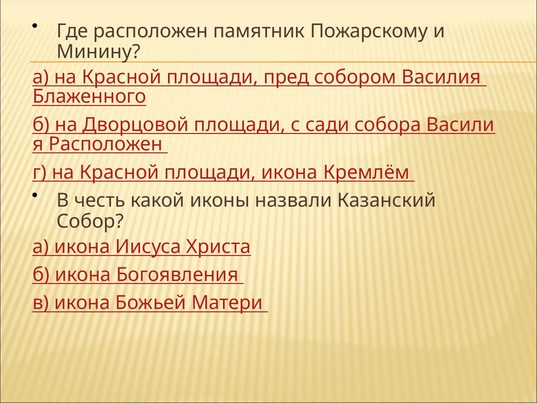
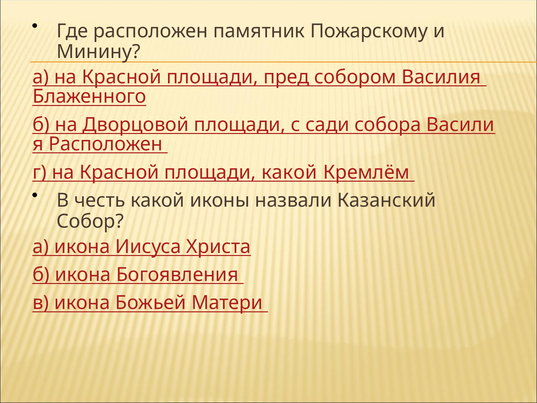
площади икона: икона -> какой (289, 172)
